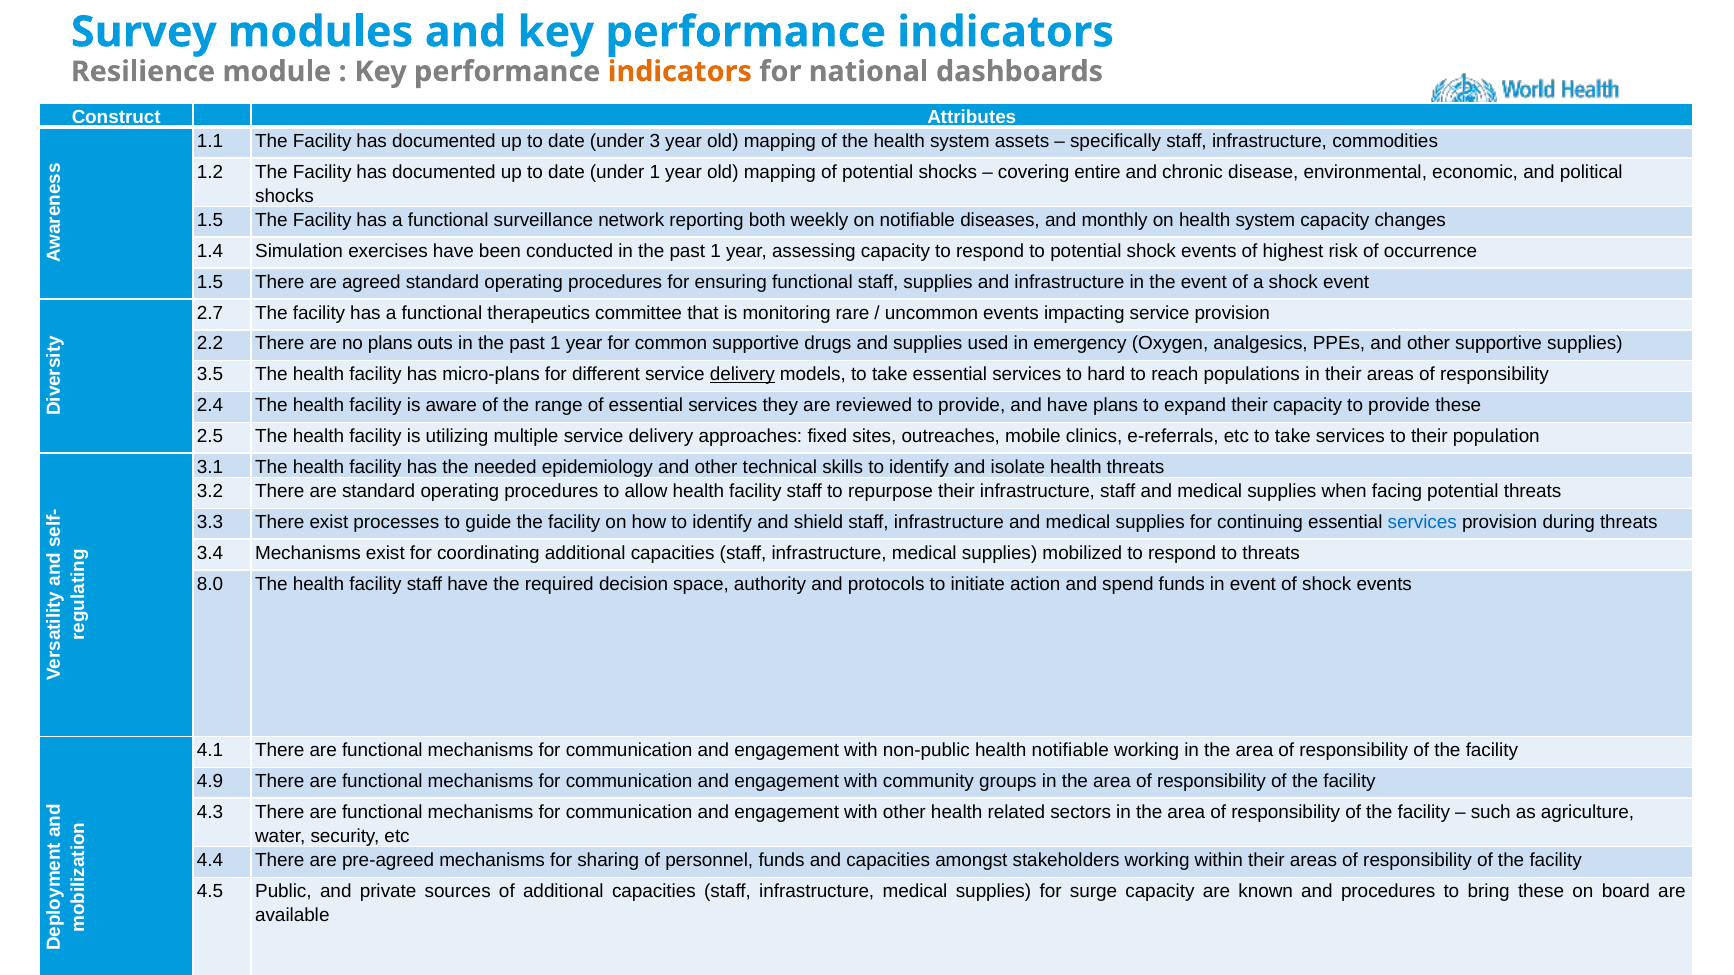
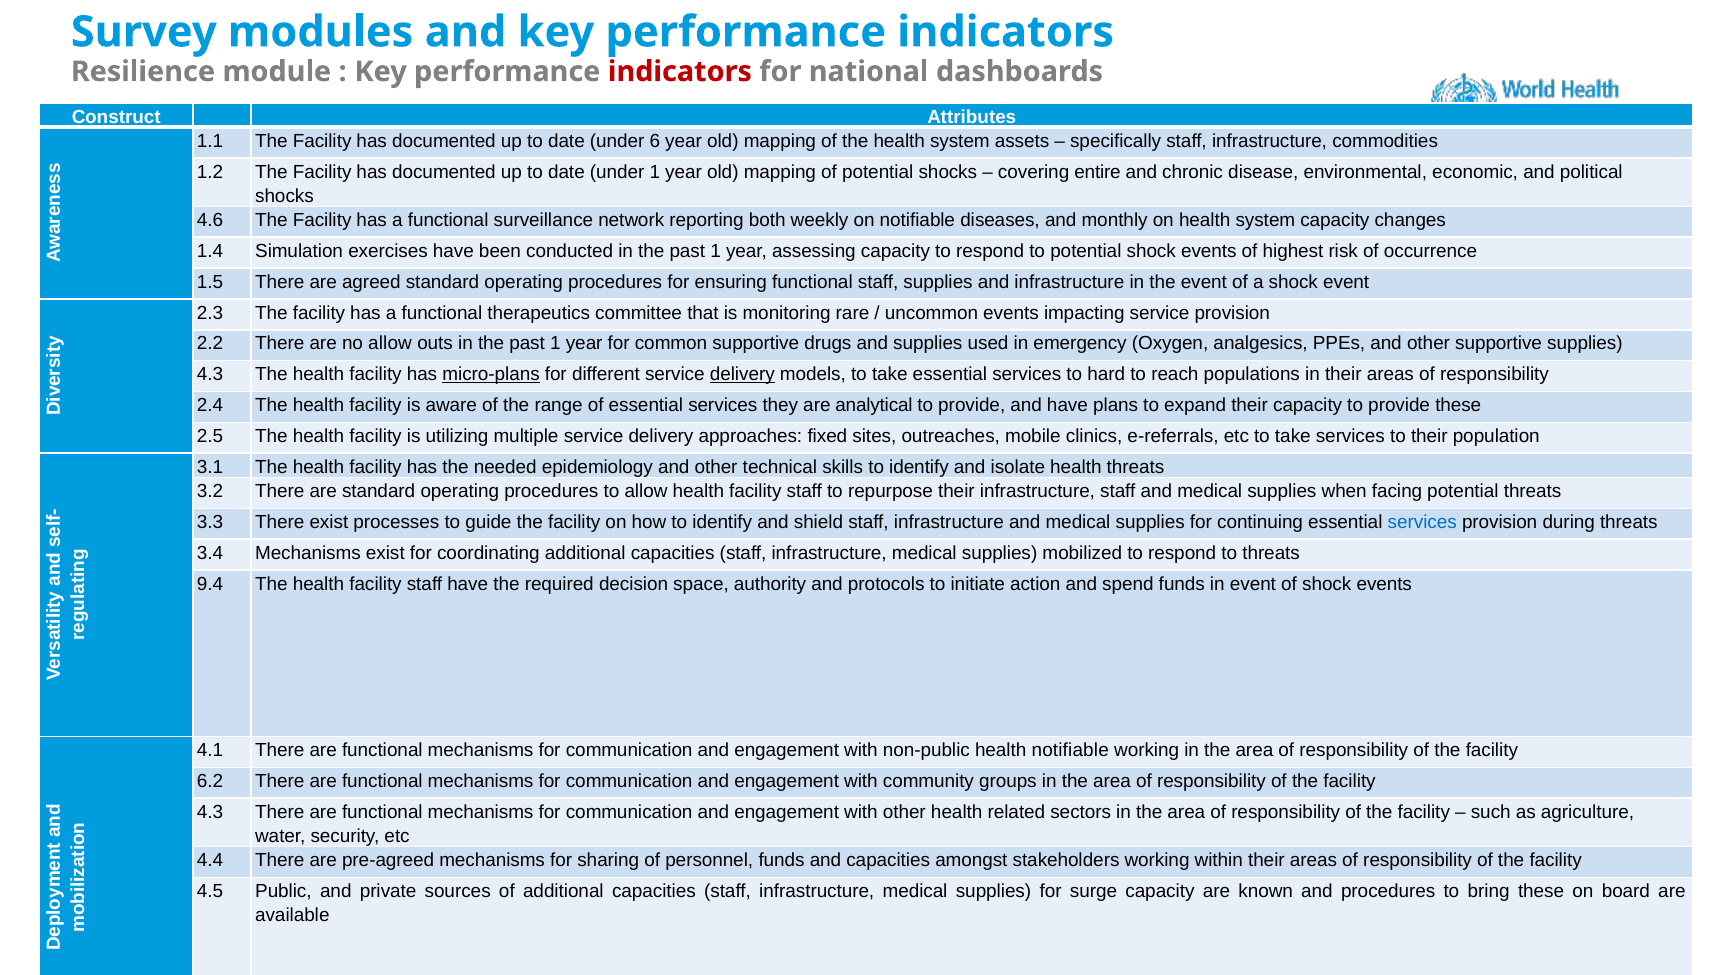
indicators colour: orange -> red (680, 72)
3: 3 -> 6 (655, 141)
1.5: 1.5 -> 4.6 (210, 220)
2.7: 2.7 -> 2.3 (210, 313)
no plans: plans -> allow (390, 344)
3.5: 3.5 -> 4.3 (210, 375)
micro-plans underline: none -> present (491, 375)
reviewed: reviewed -> analytical (874, 406)
8.0: 8.0 -> 9.4 (210, 584)
4.9: 4.9 -> 6.2 (210, 782)
